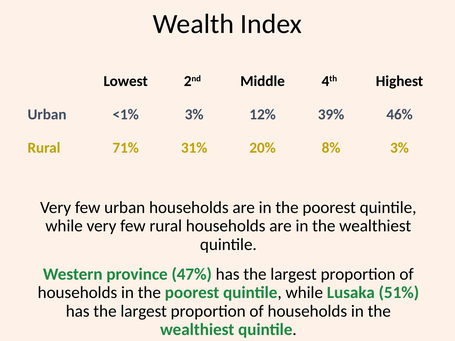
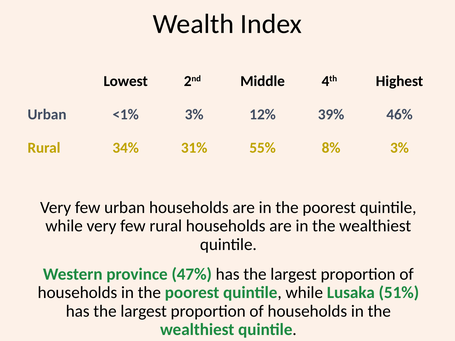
71%: 71% -> 34% (126, 148)
20%: 20% -> 55% (263, 148)
